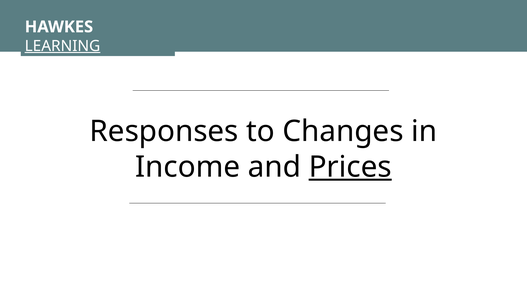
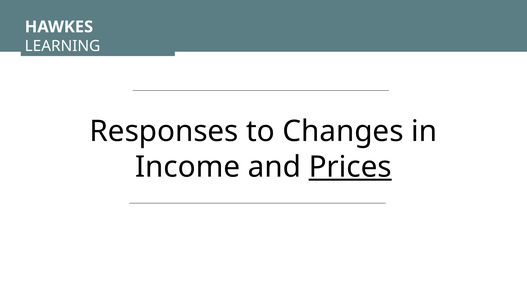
LEARNING underline: present -> none (63, 46)
